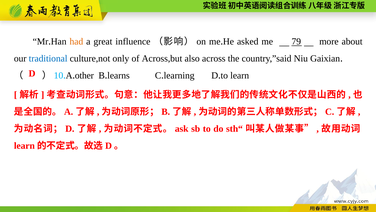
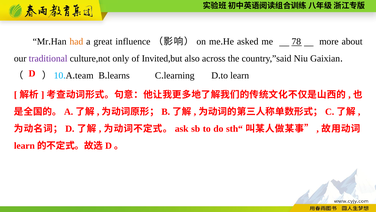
79: 79 -> 78 (296, 41)
traditional colour: blue -> purple (48, 58)
Across,but: Across,but -> Invited,but (162, 58)
other: other -> team (84, 75)
